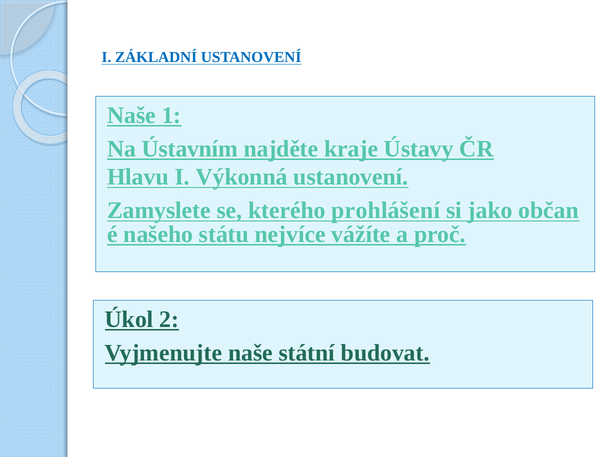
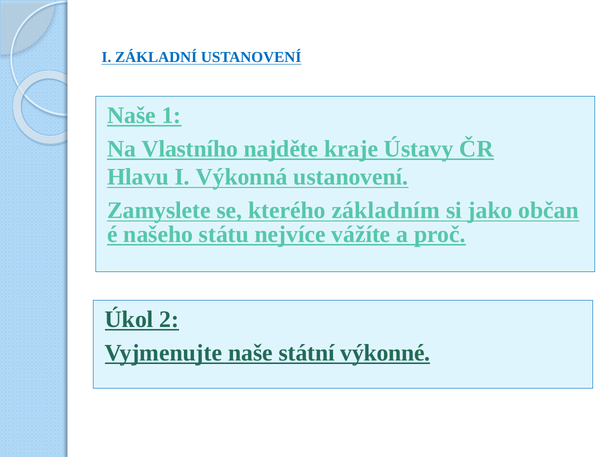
Ústavním: Ústavním -> Vlastního (190, 149)
prohlášení: prohlášení -> základním (386, 211)
budovat: budovat -> výkonné (385, 353)
